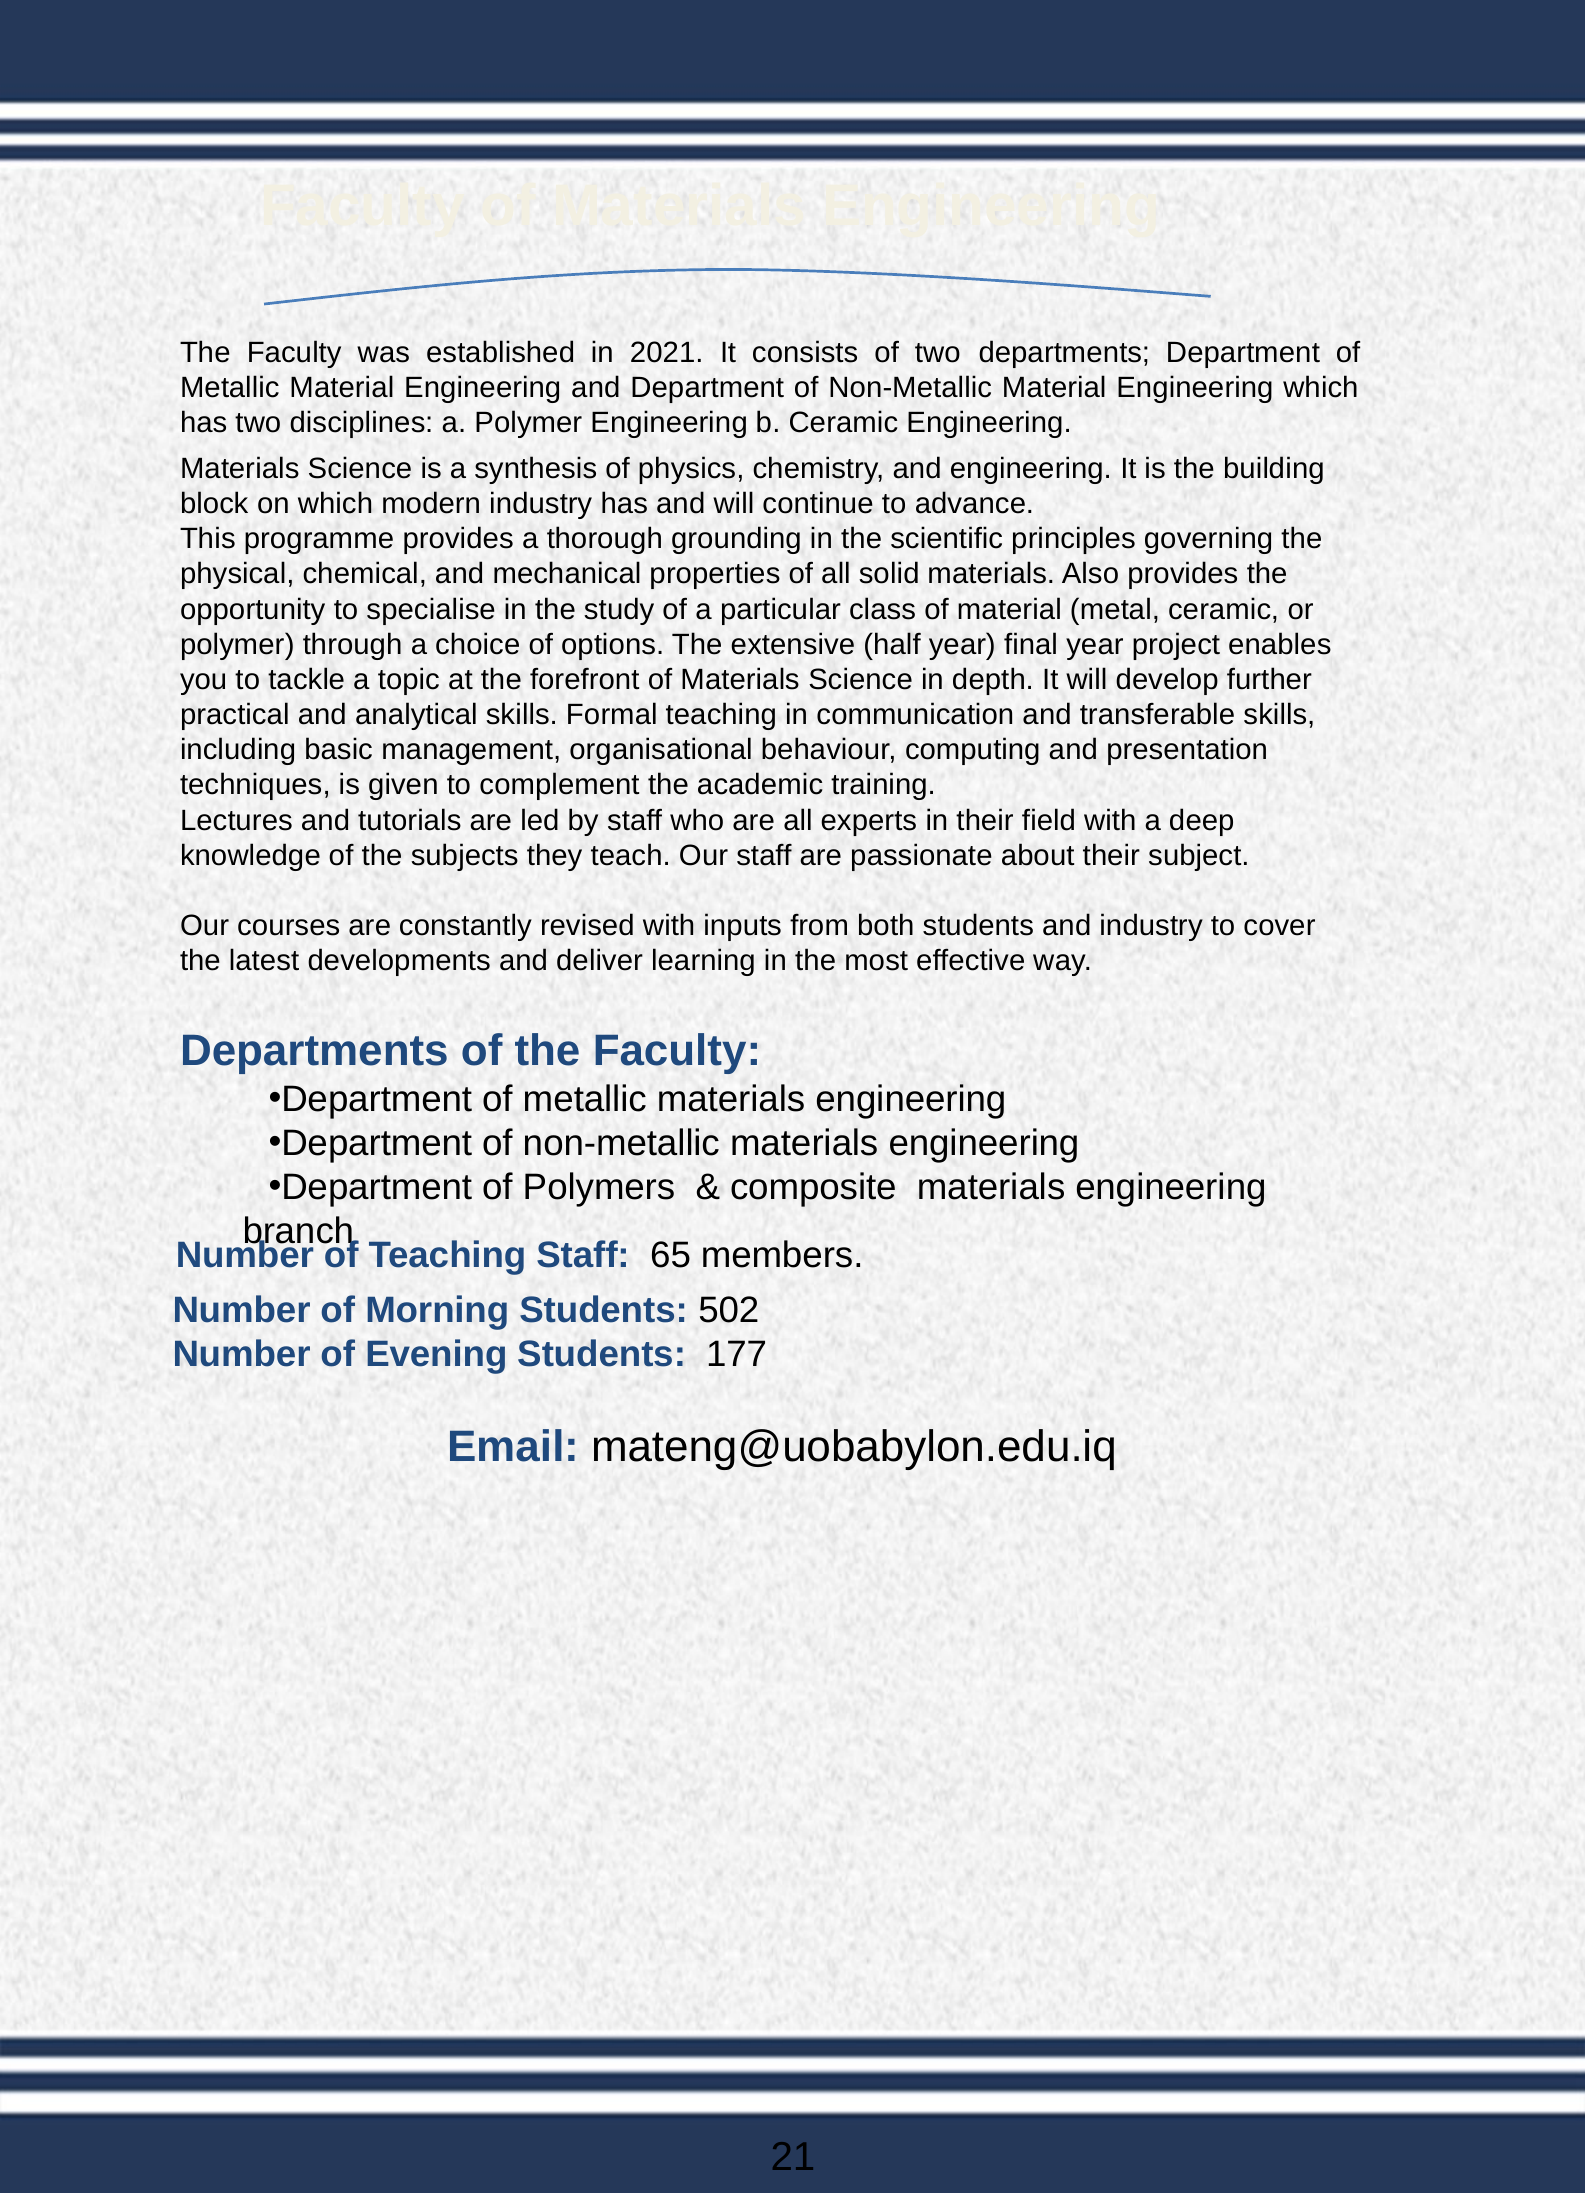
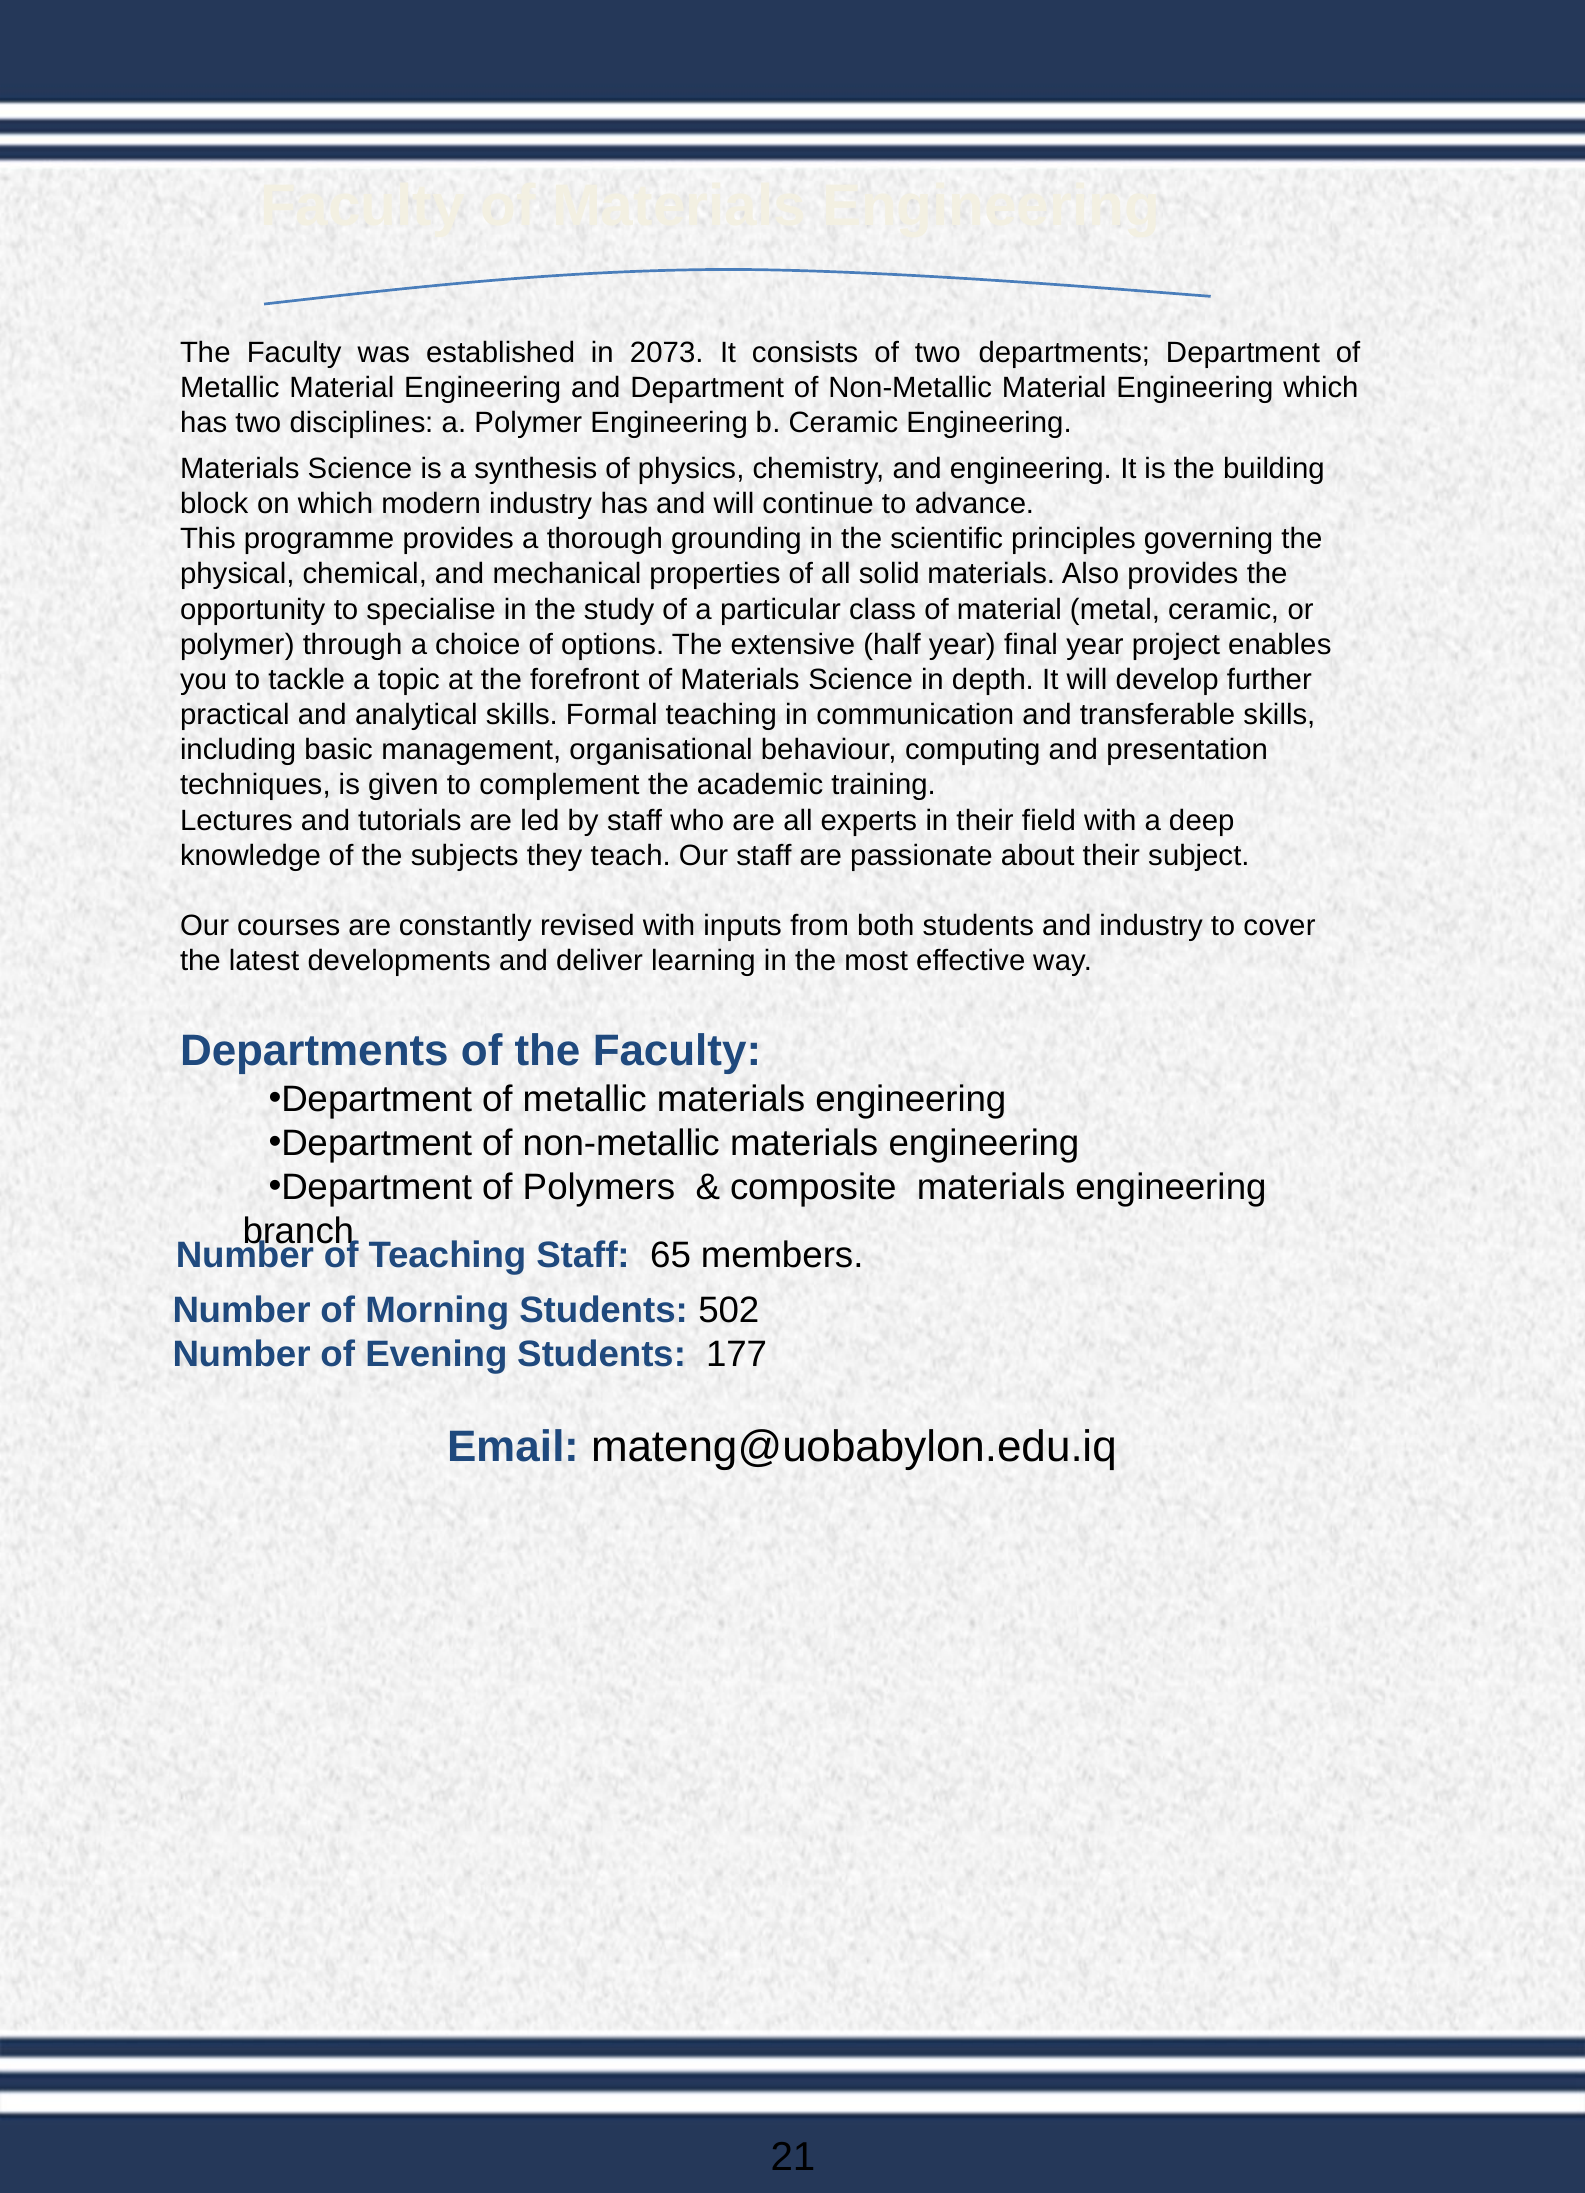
2021: 2021 -> 2073 (667, 353)
